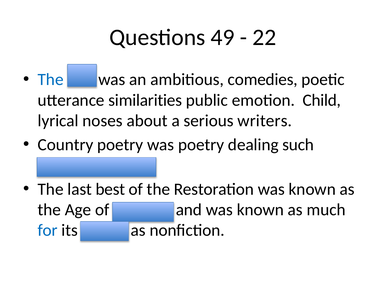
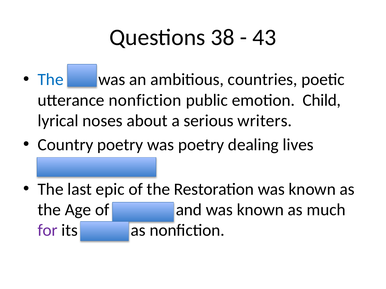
49: 49 -> 38 (223, 37)
22: 22 -> 43 (264, 37)
comedies: comedies -> countries (263, 80)
utterance similarities: similarities -> nonfiction (145, 100)
such: such -> lives (298, 145)
best: best -> epic (110, 190)
for colour: blue -> purple (48, 231)
